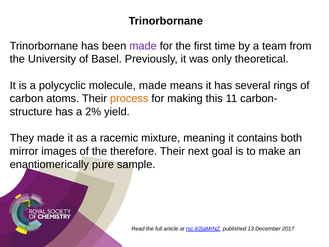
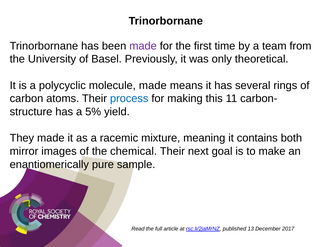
process colour: orange -> blue (129, 98)
2%: 2% -> 5% (93, 112)
therefore: therefore -> chemical (134, 151)
